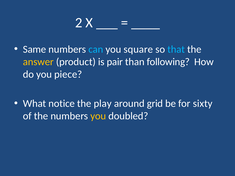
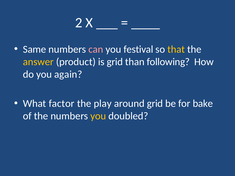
can colour: light blue -> pink (96, 49)
square: square -> festival (138, 49)
that colour: light blue -> yellow (176, 49)
is pair: pair -> grid (115, 62)
piece: piece -> again (68, 74)
notice: notice -> factor (62, 104)
sixty: sixty -> bake (203, 104)
